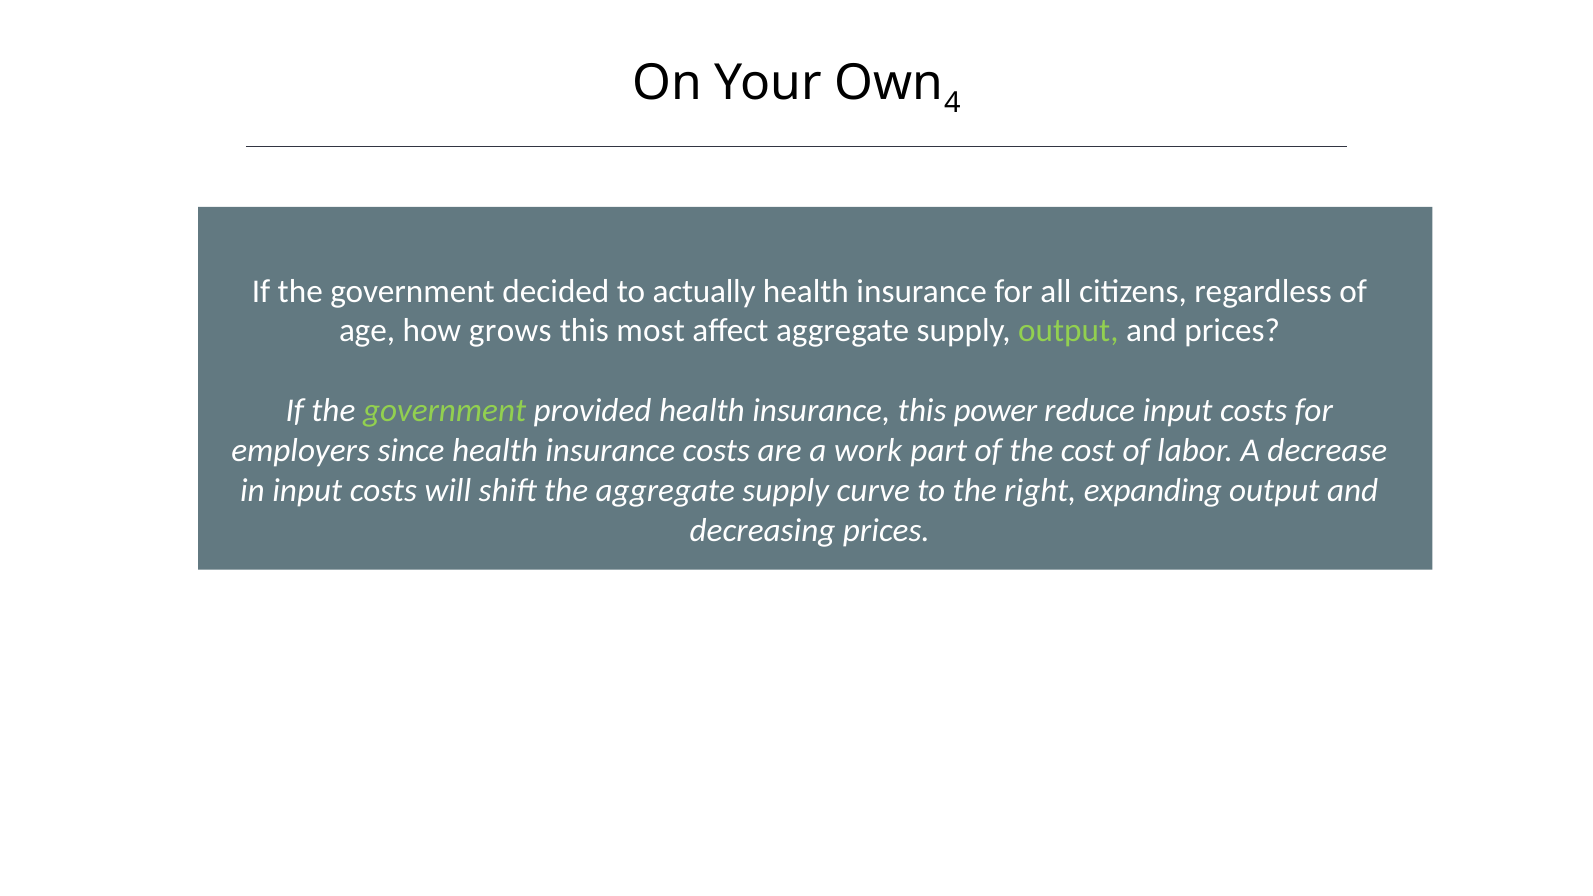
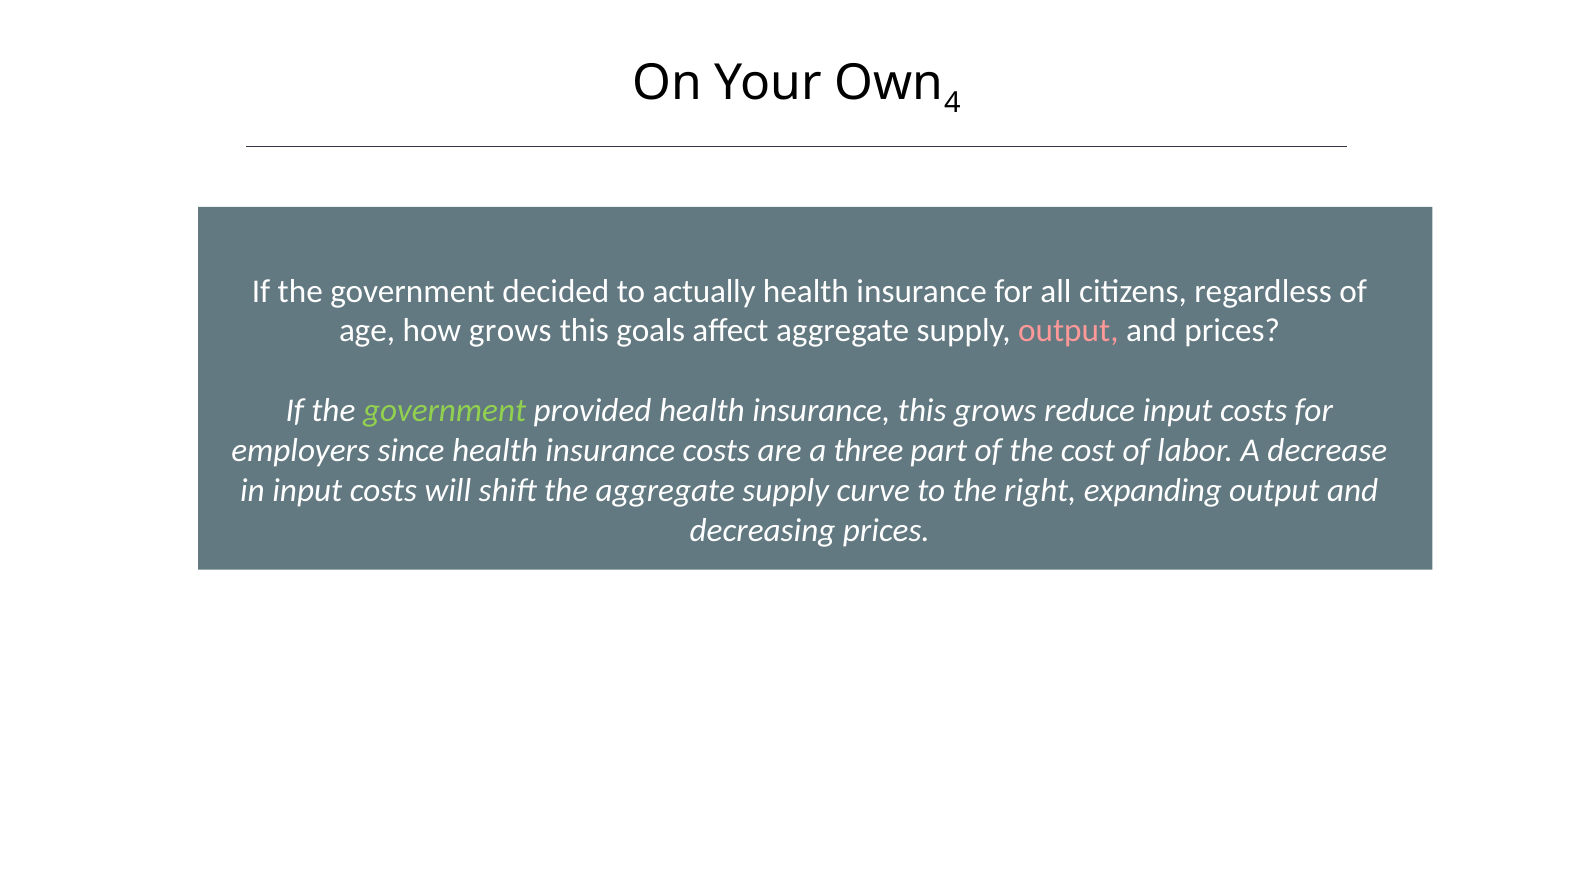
most: most -> goals (651, 331)
output colour: light green -> pink (1068, 331)
this power: power -> grows (995, 411)
work: work -> three (869, 451)
